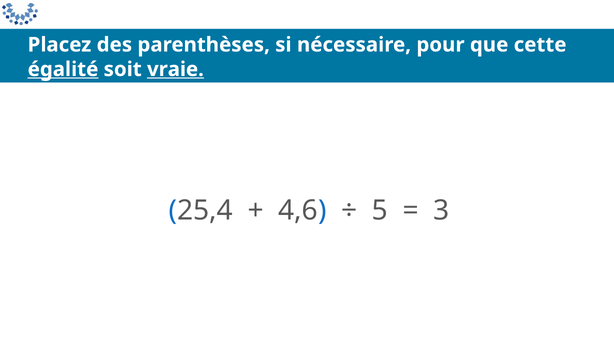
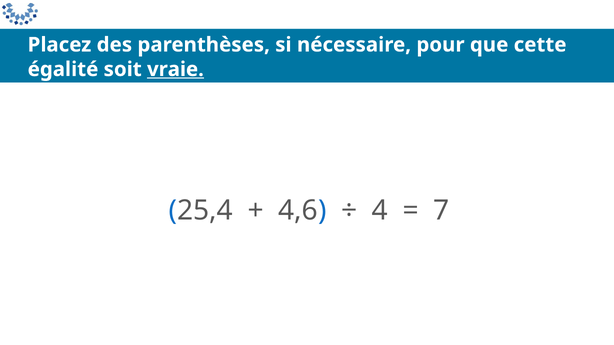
égalité underline: present -> none (63, 69)
5: 5 -> 4 (380, 211)
3: 3 -> 7 (442, 211)
